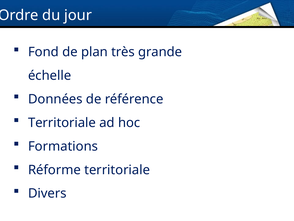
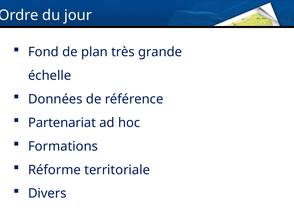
Territoriale: Territoriale -> Partenariat (62, 122)
